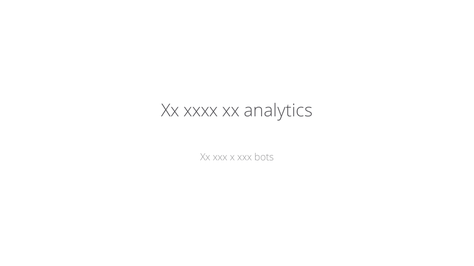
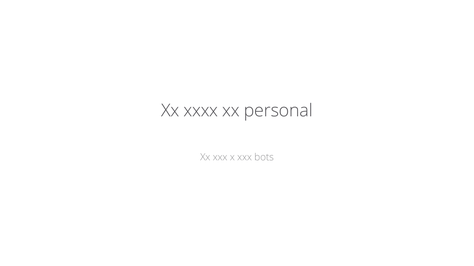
analytics: analytics -> personal (278, 111)
